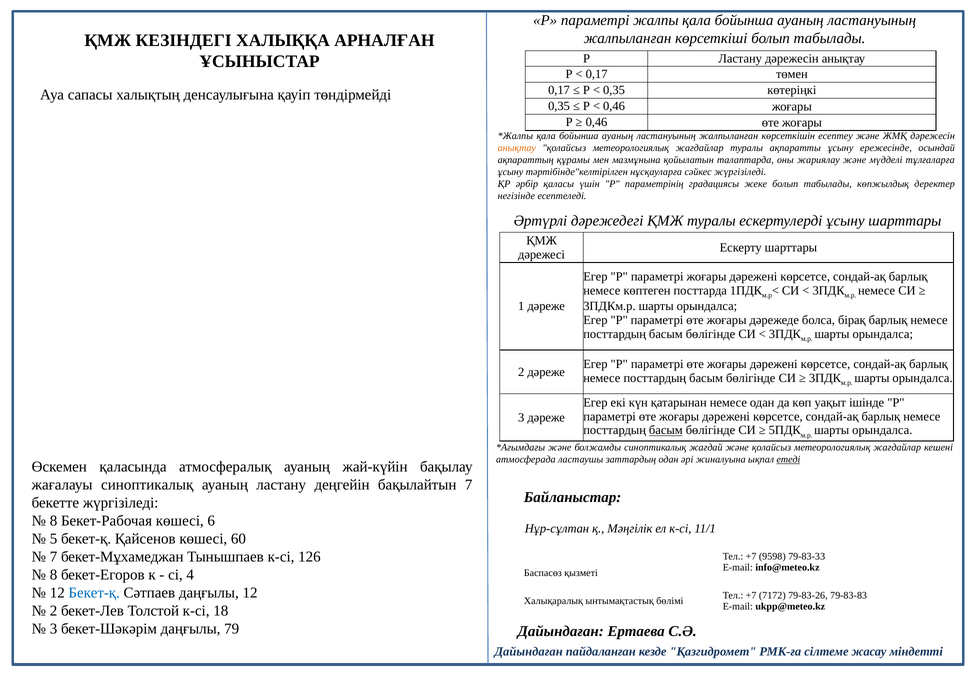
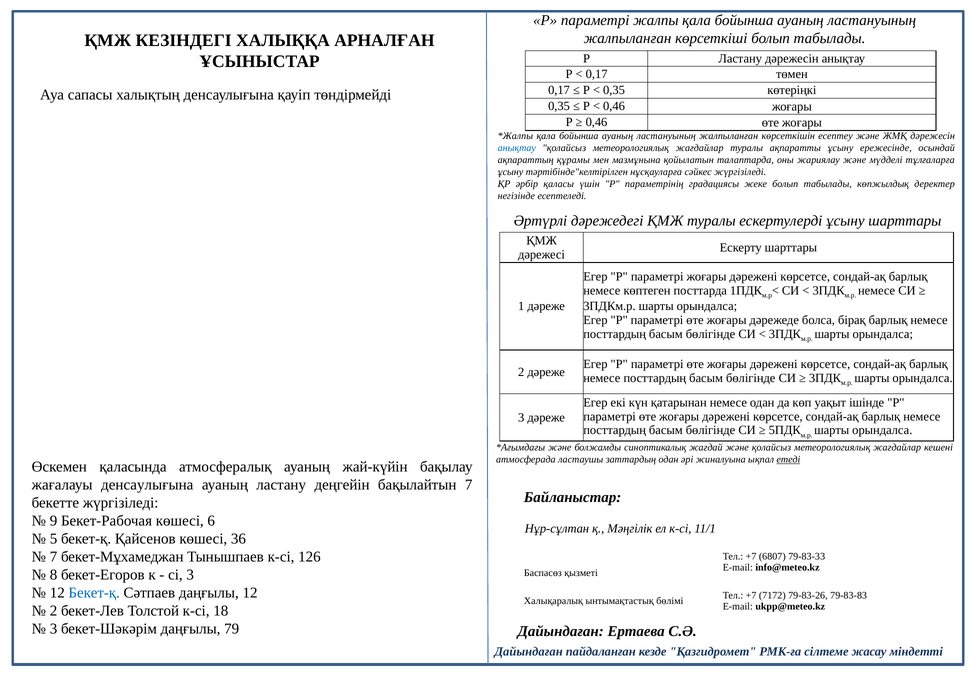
анықтау colour: orange -> blue (517, 148)
басым underline: present -> none (666, 430)
жағалауы синоптикалық: синоптикалық -> денсаулығына (147, 484)
8: 8 -> 9 (54, 520)
60: 60 -> 36 (238, 539)
9598: 9598 -> 6807 (772, 556)
сі 4: 4 -> 3 (190, 575)
